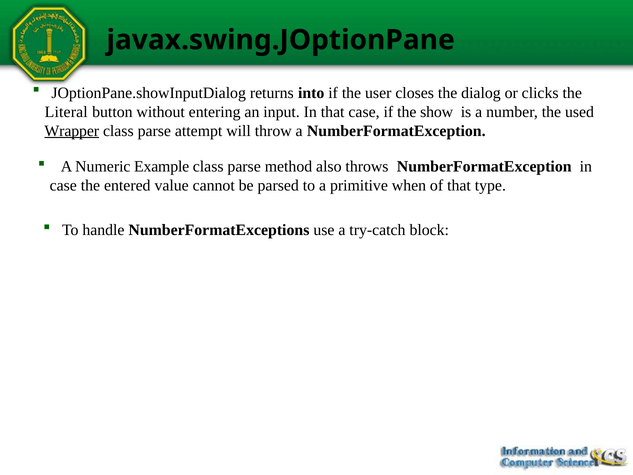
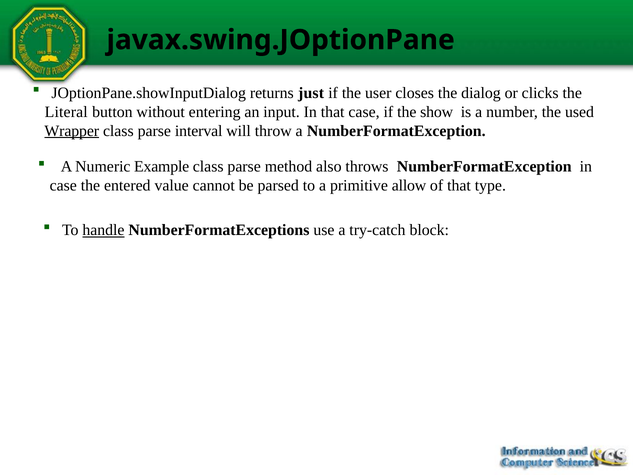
into: into -> just (311, 93)
attempt: attempt -> interval (199, 131)
when: when -> allow (409, 186)
handle underline: none -> present (103, 230)
